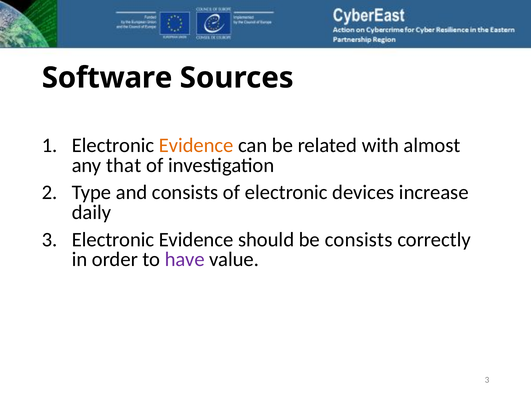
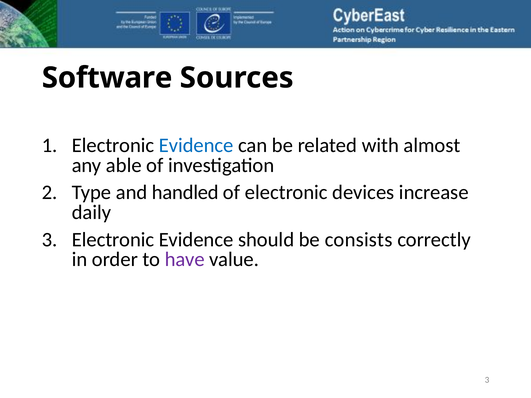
Evidence colour: orange -> blue (196, 146)
that: that -> able (124, 165)
and consists: consists -> handled (185, 193)
